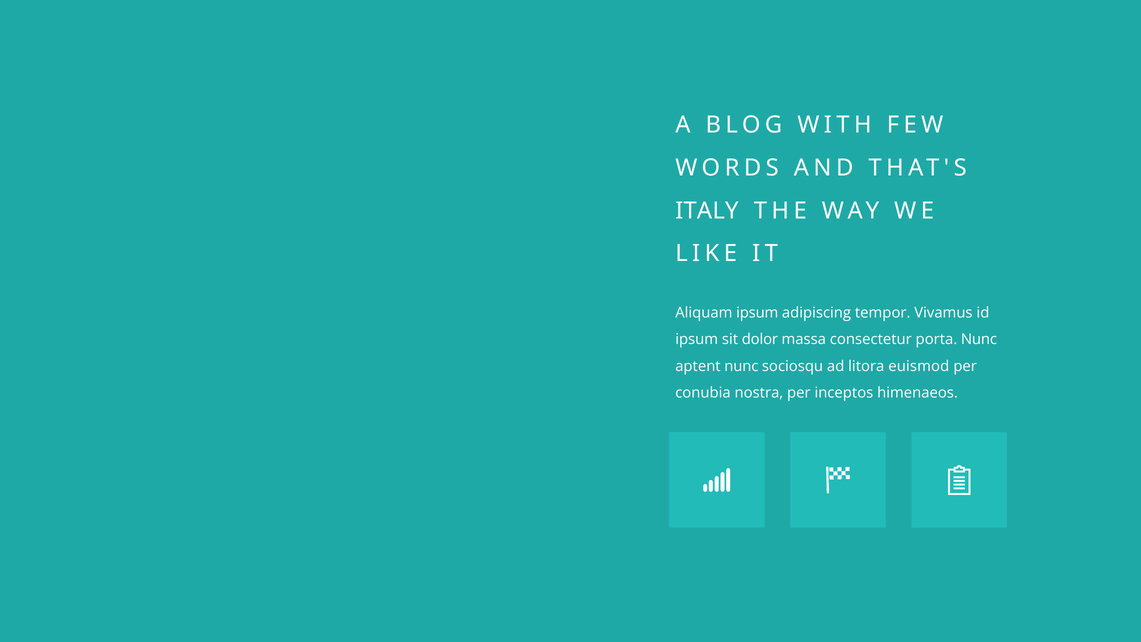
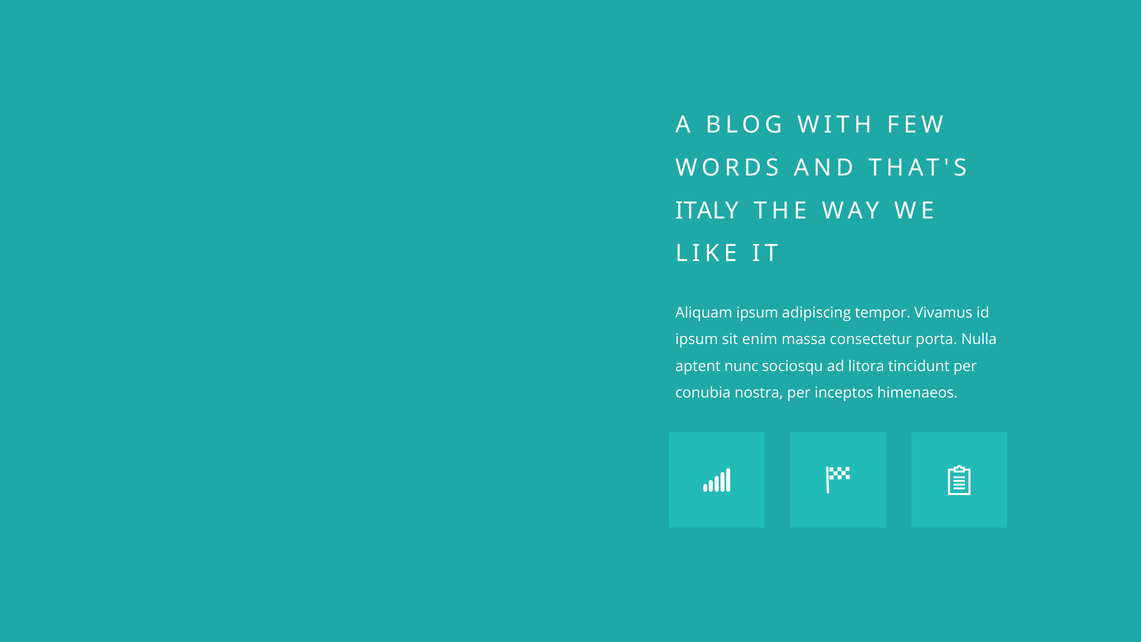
dolor: dolor -> enim (760, 339)
porta Nunc: Nunc -> Nulla (979, 339)
euismod: euismod -> tincidunt (919, 366)
